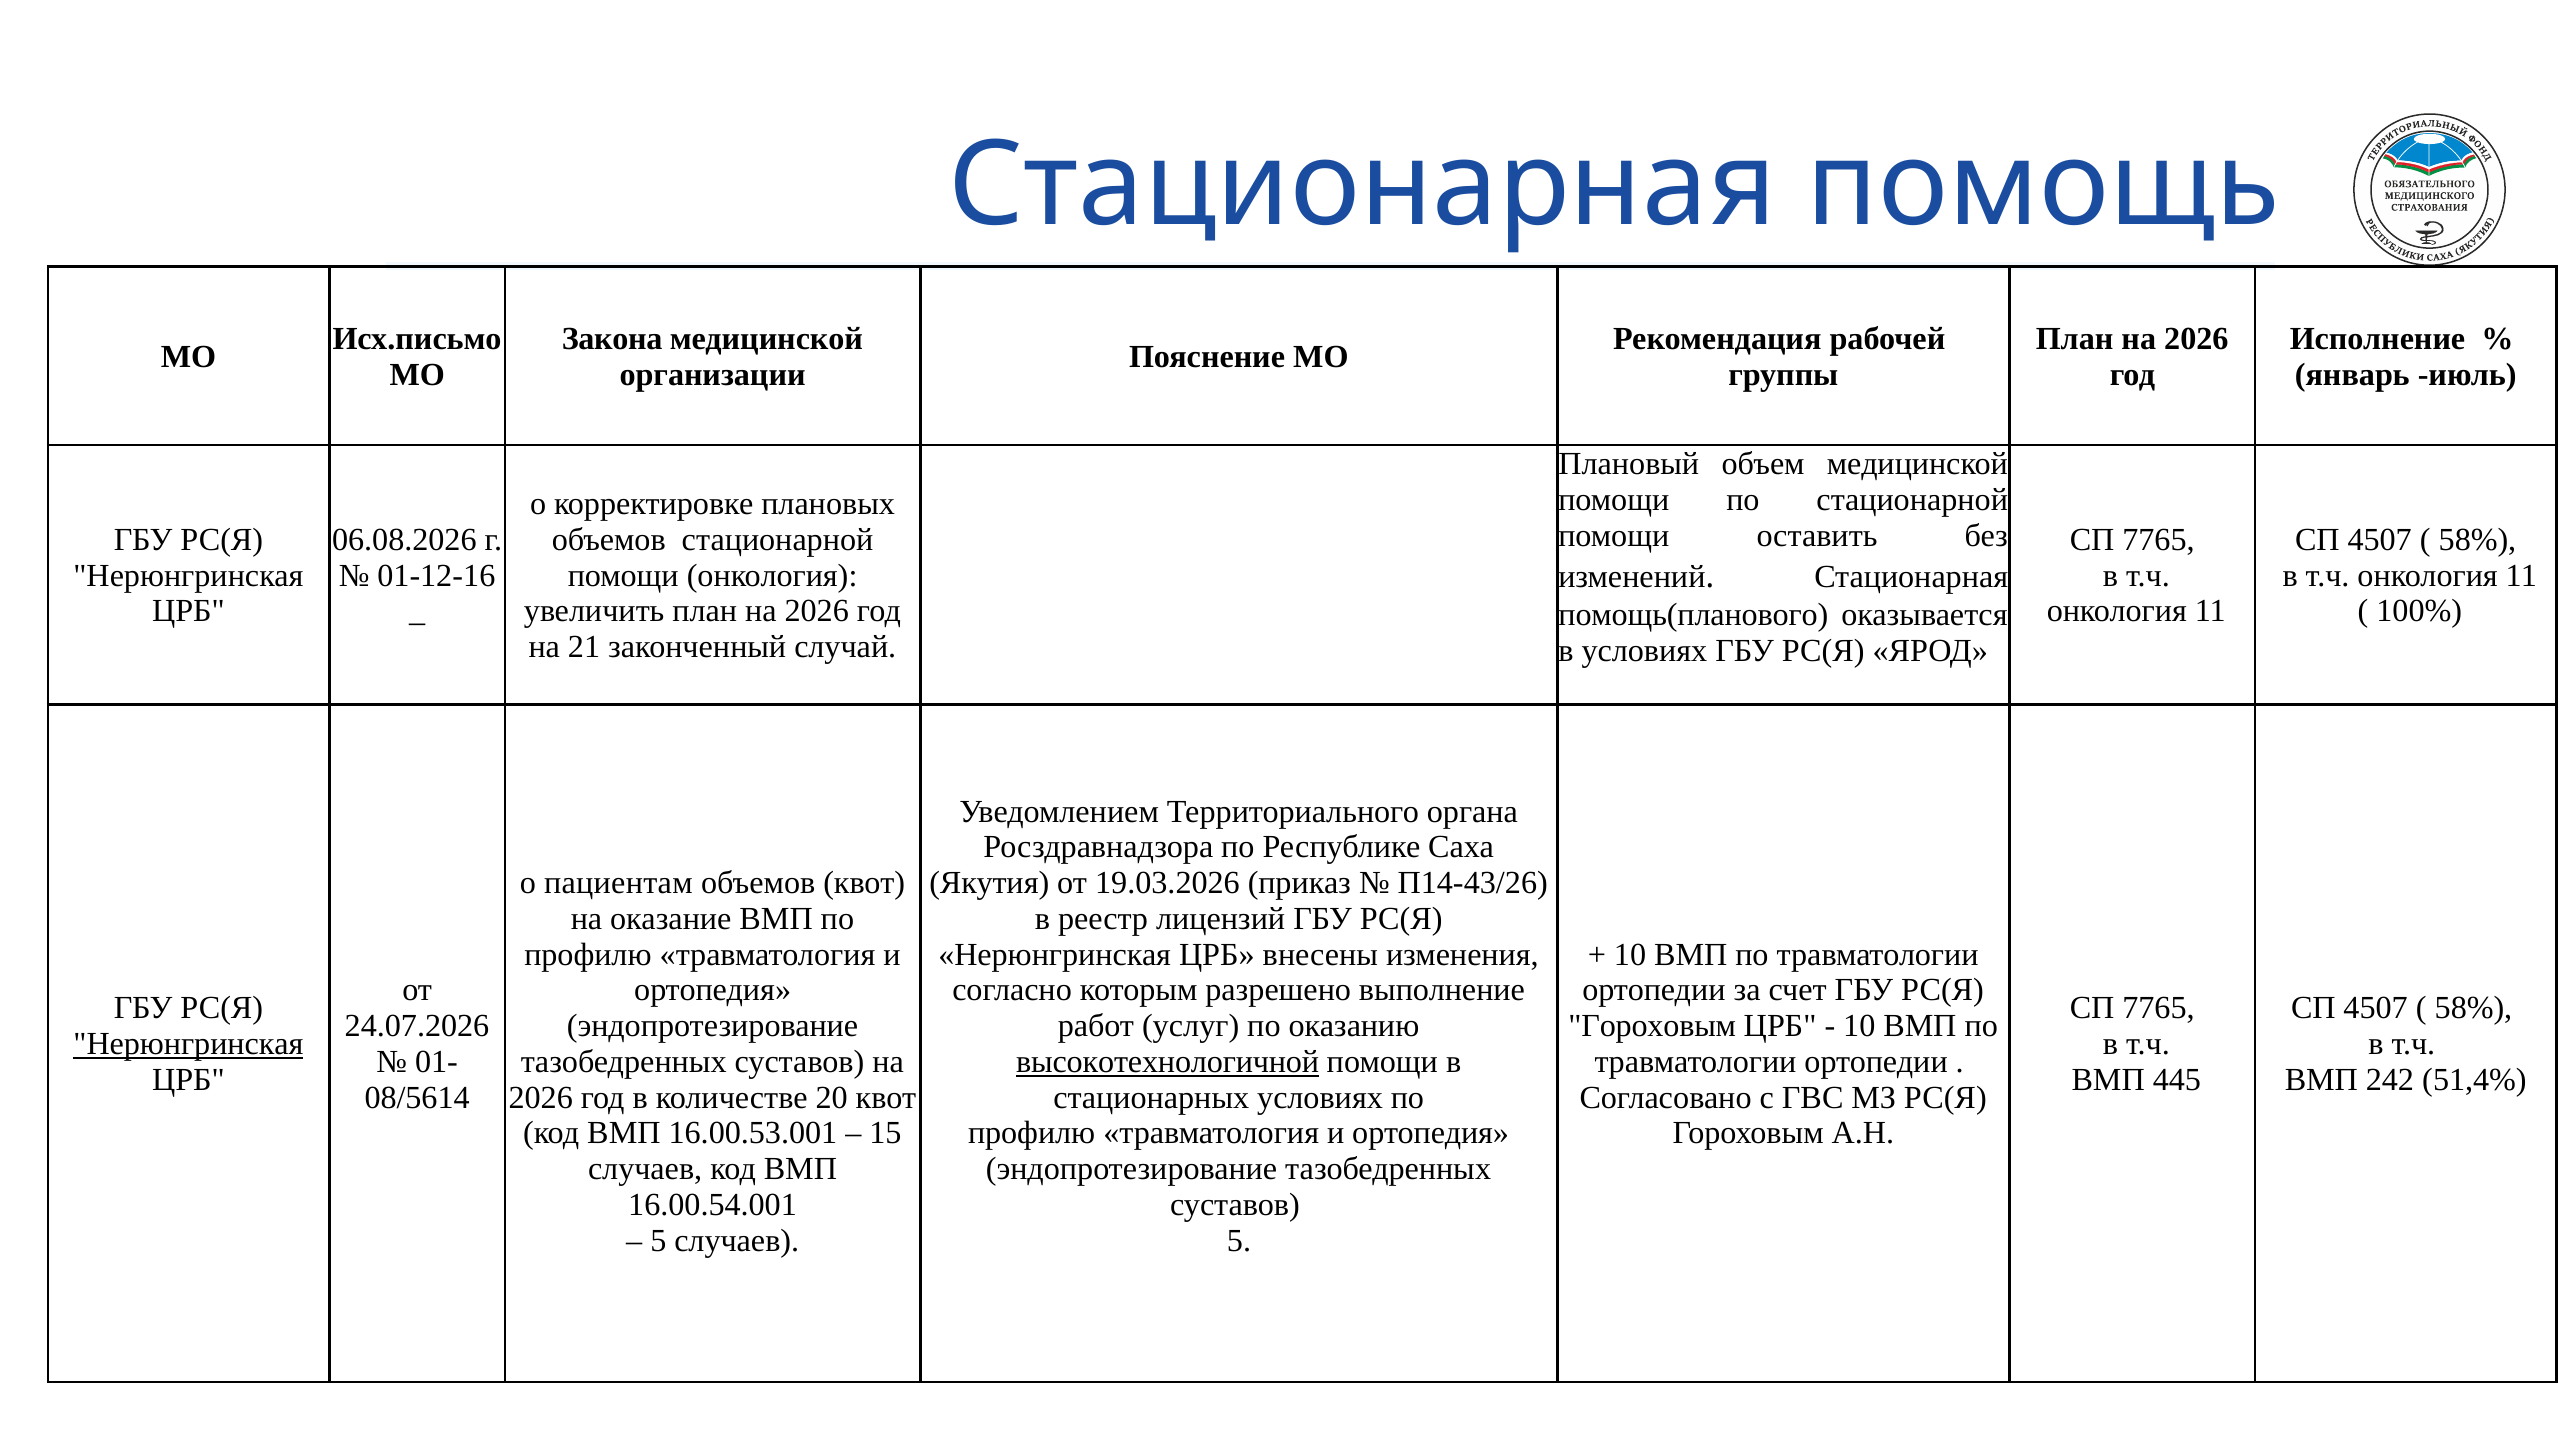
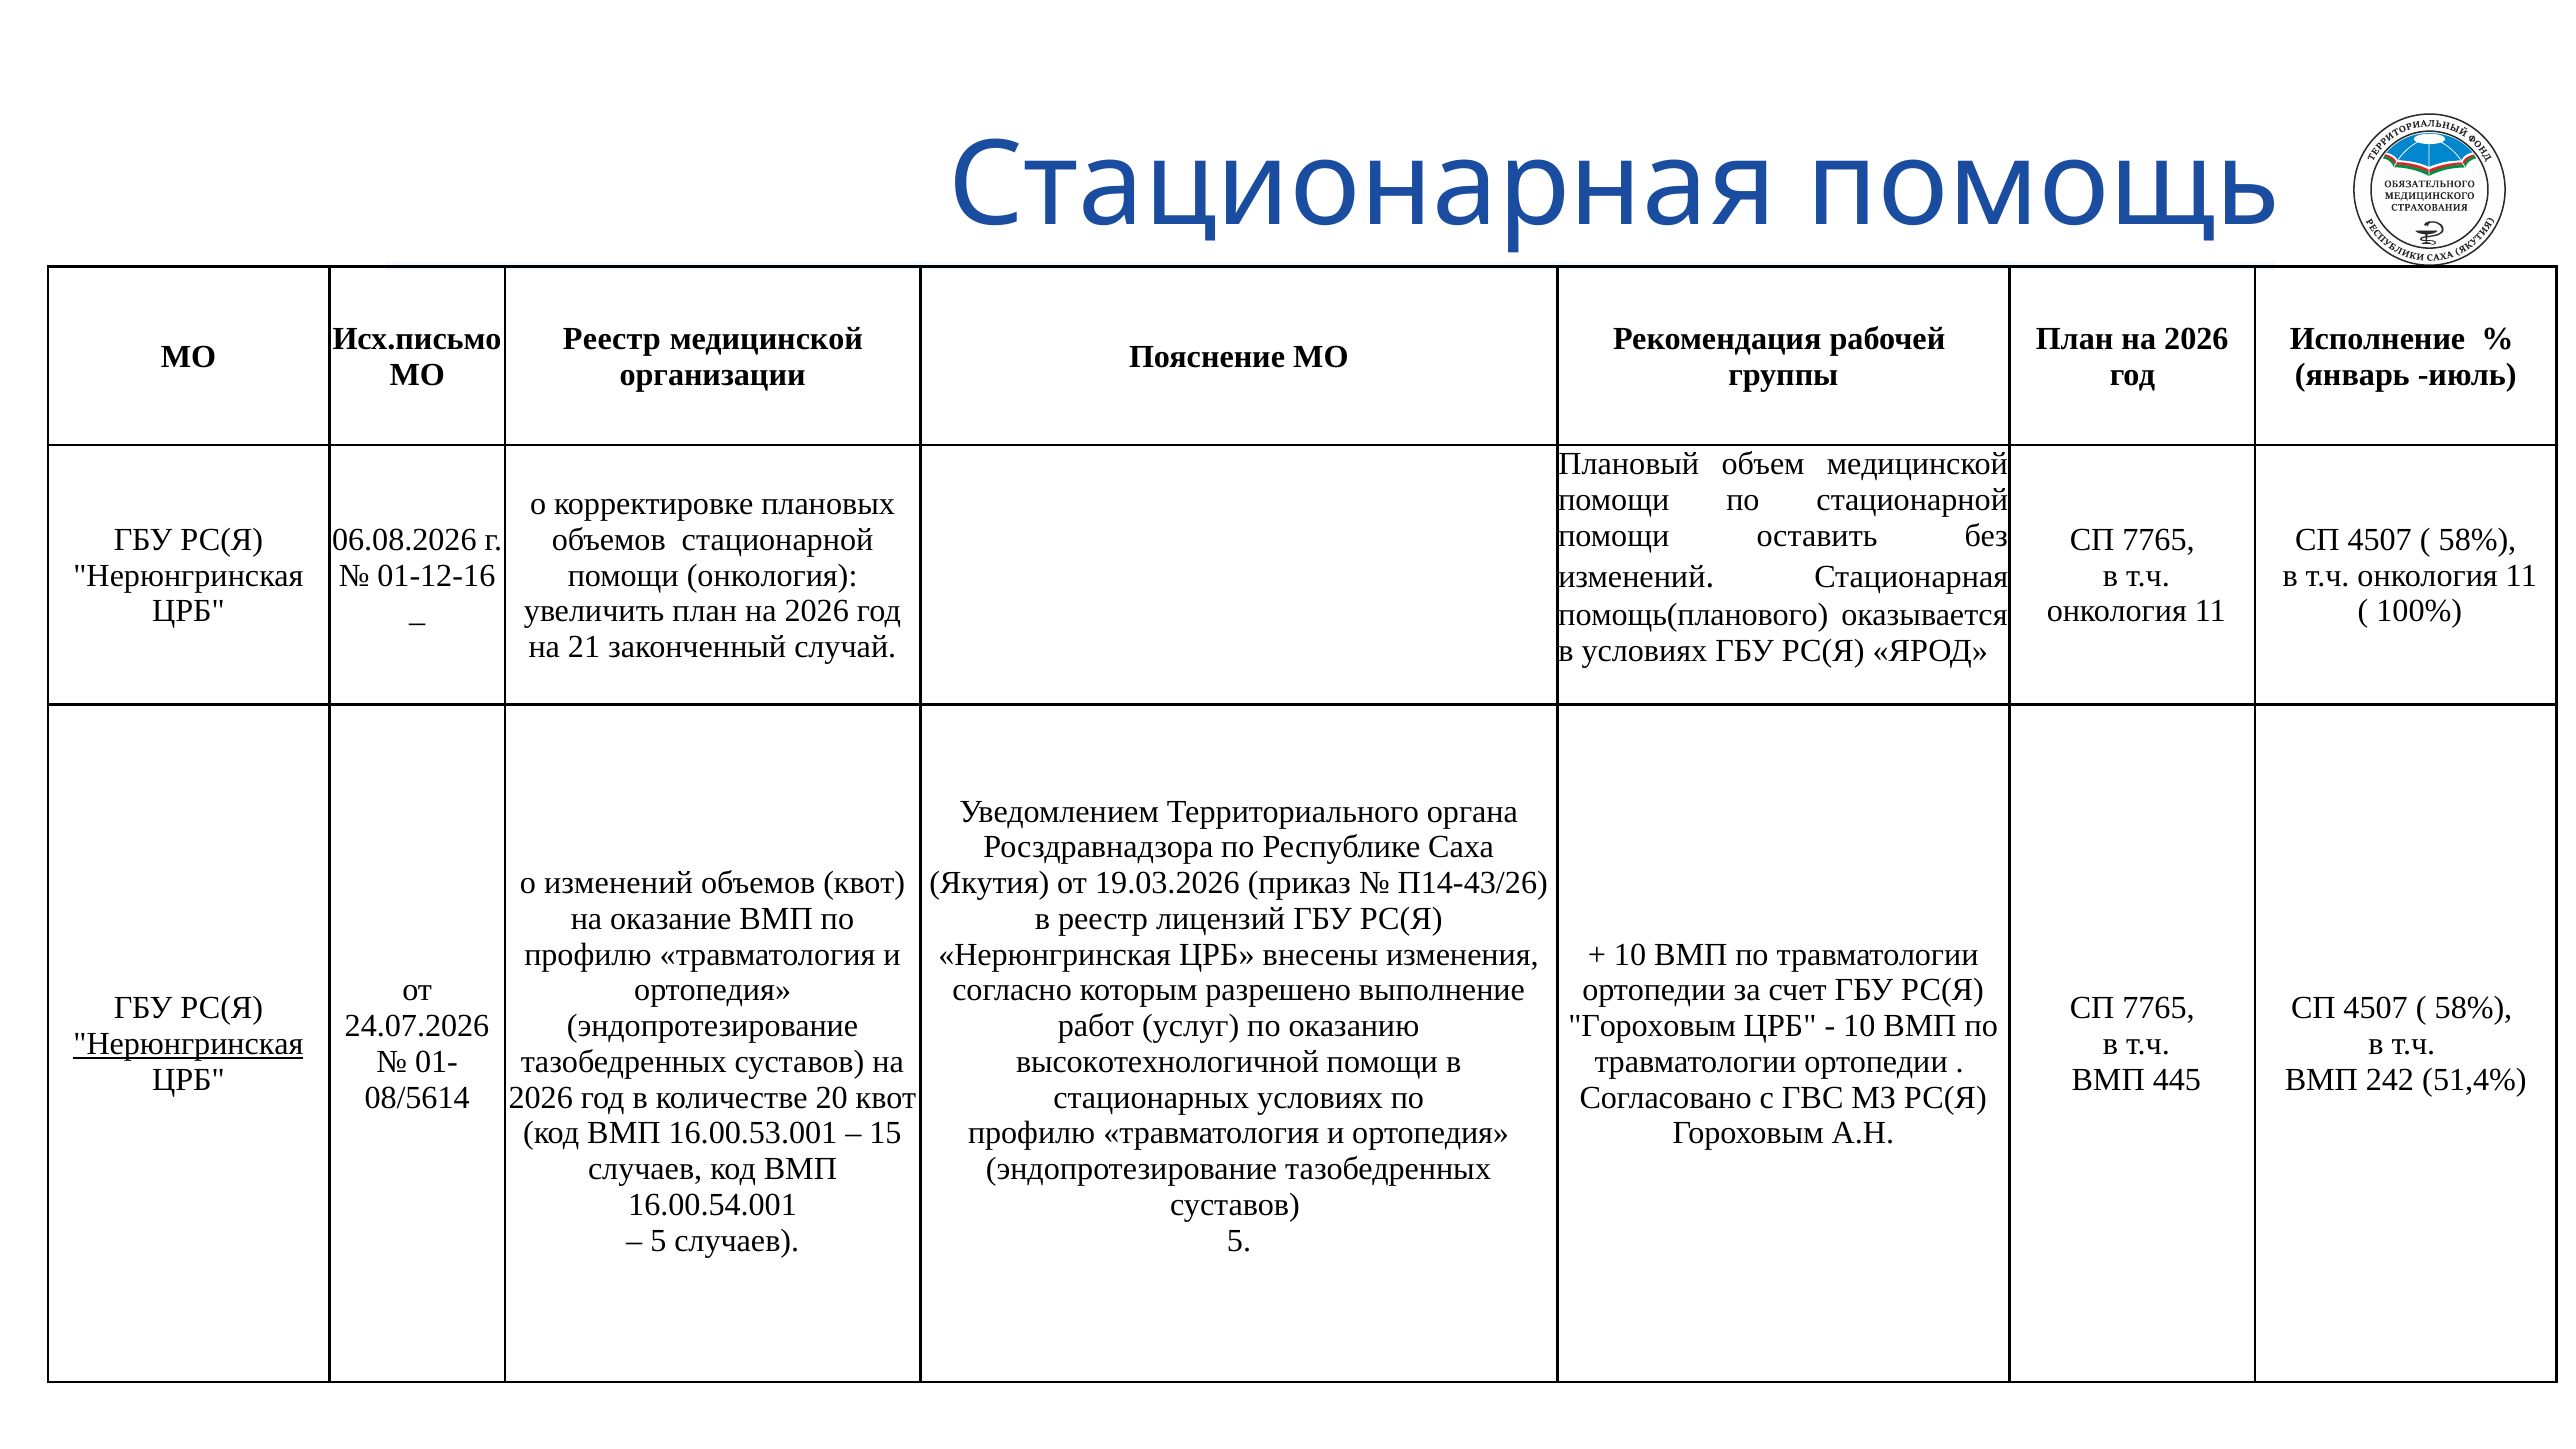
Закона: Закона -> Реестр (612, 339)
о пациентам: пациентам -> изменений (618, 883)
высокотехнологичной underline: present -> none (1168, 1062)
